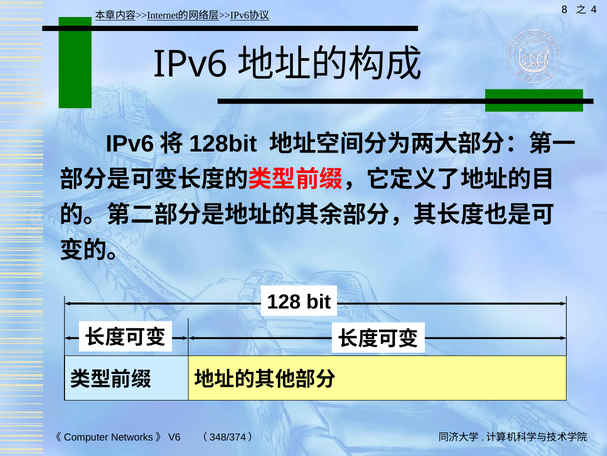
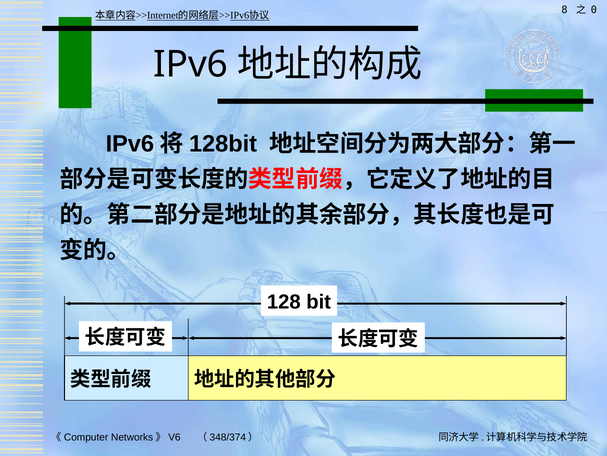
4: 4 -> 0 (594, 10)
